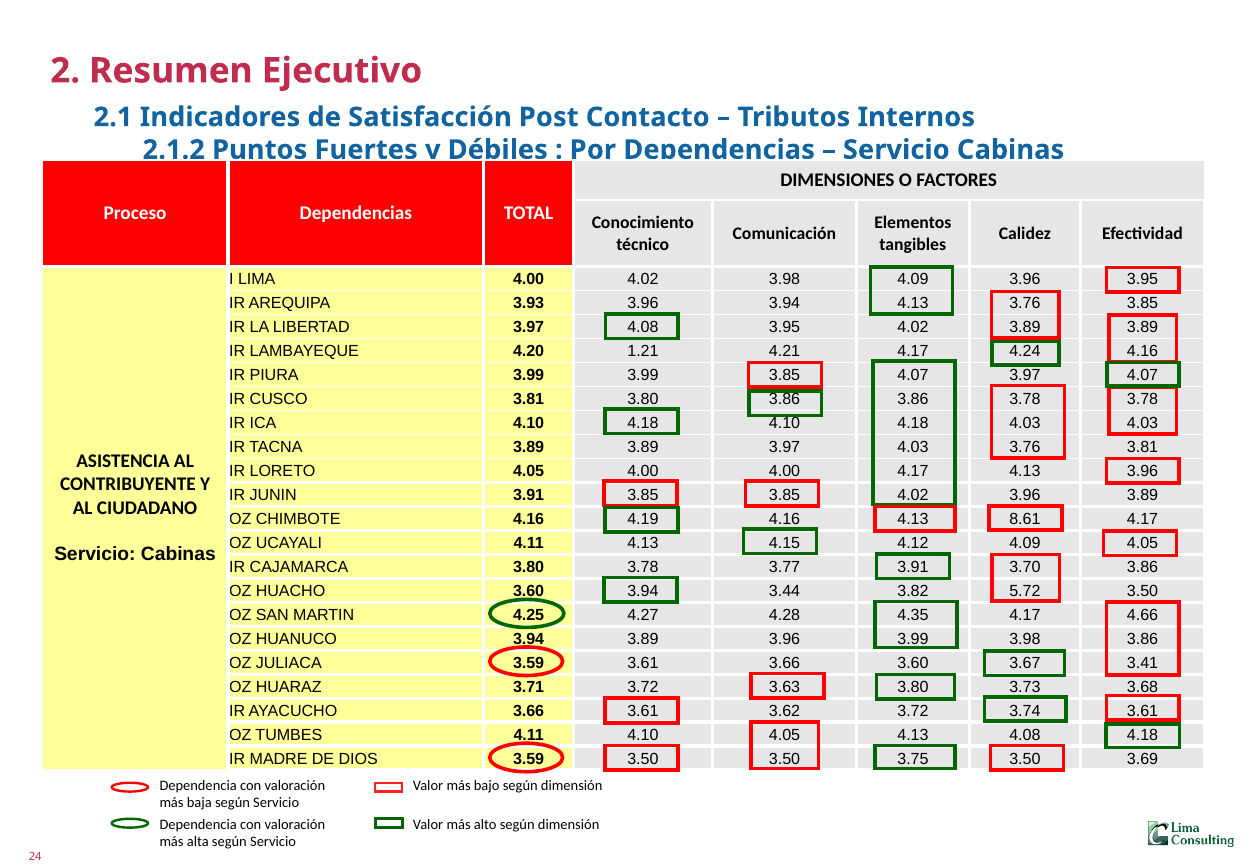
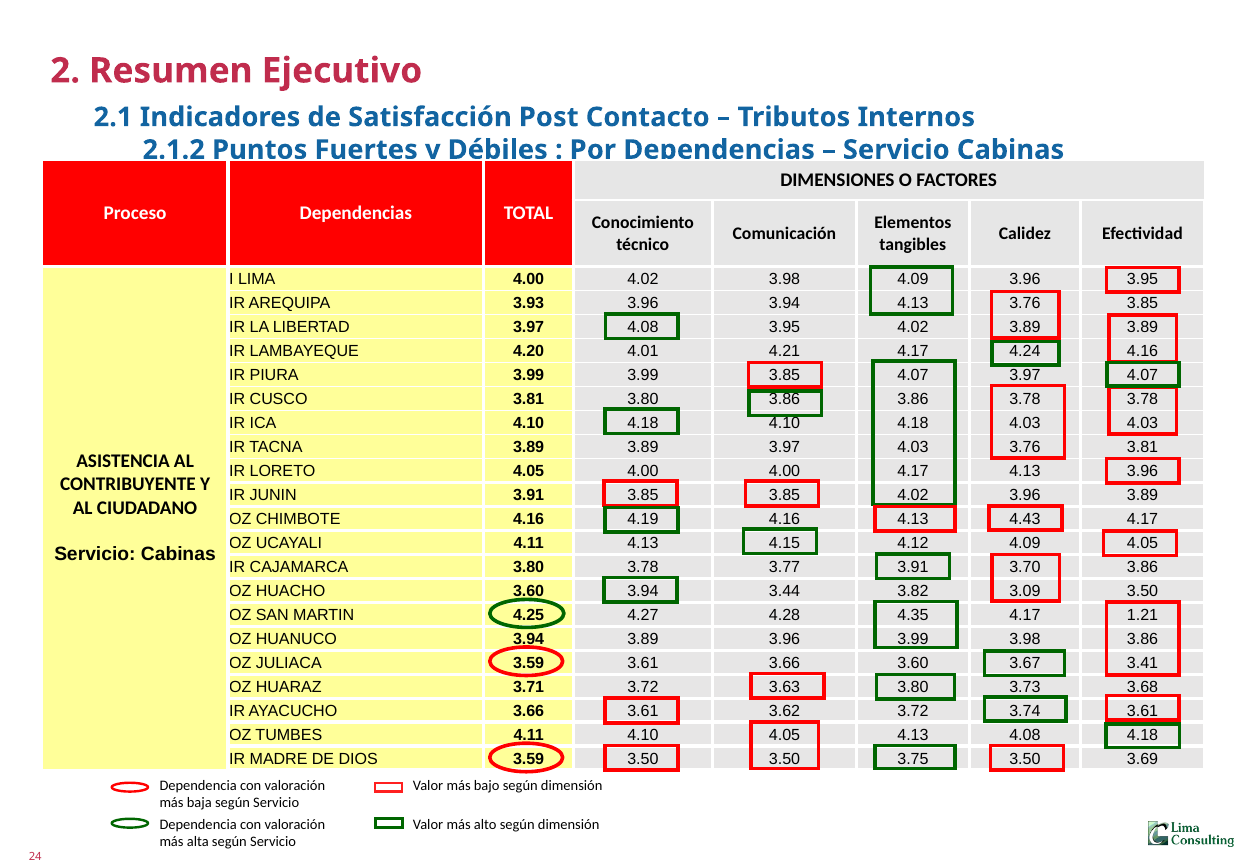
1.21: 1.21 -> 4.01 (643, 351)
8.61: 8.61 -> 4.43 (1025, 519)
5.72: 5.72 -> 3.09 (1025, 591)
4.66: 4.66 -> 1.21 (1143, 615)
